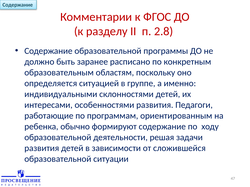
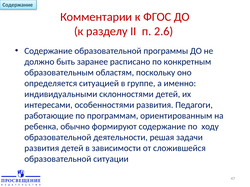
2.8: 2.8 -> 2.6 (164, 31)
